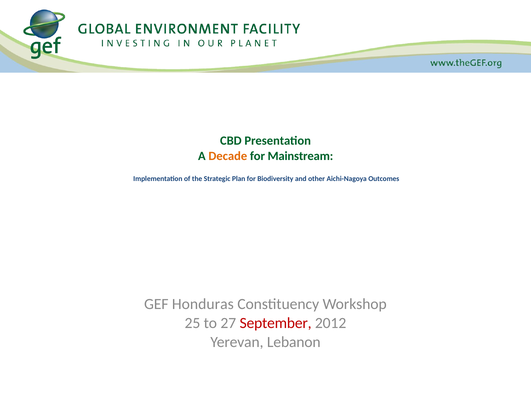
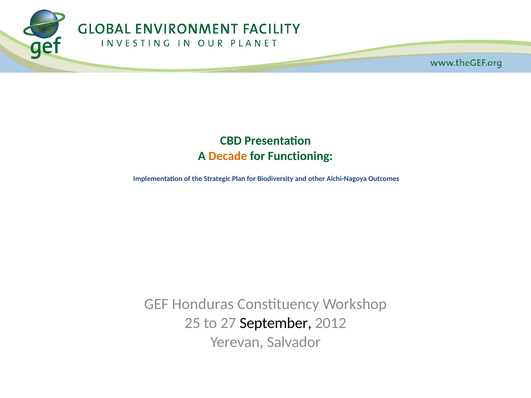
Mainstream: Mainstream -> Functioning (300, 156)
September colour: red -> black (276, 323)
Lebanon: Lebanon -> Salvador (294, 342)
